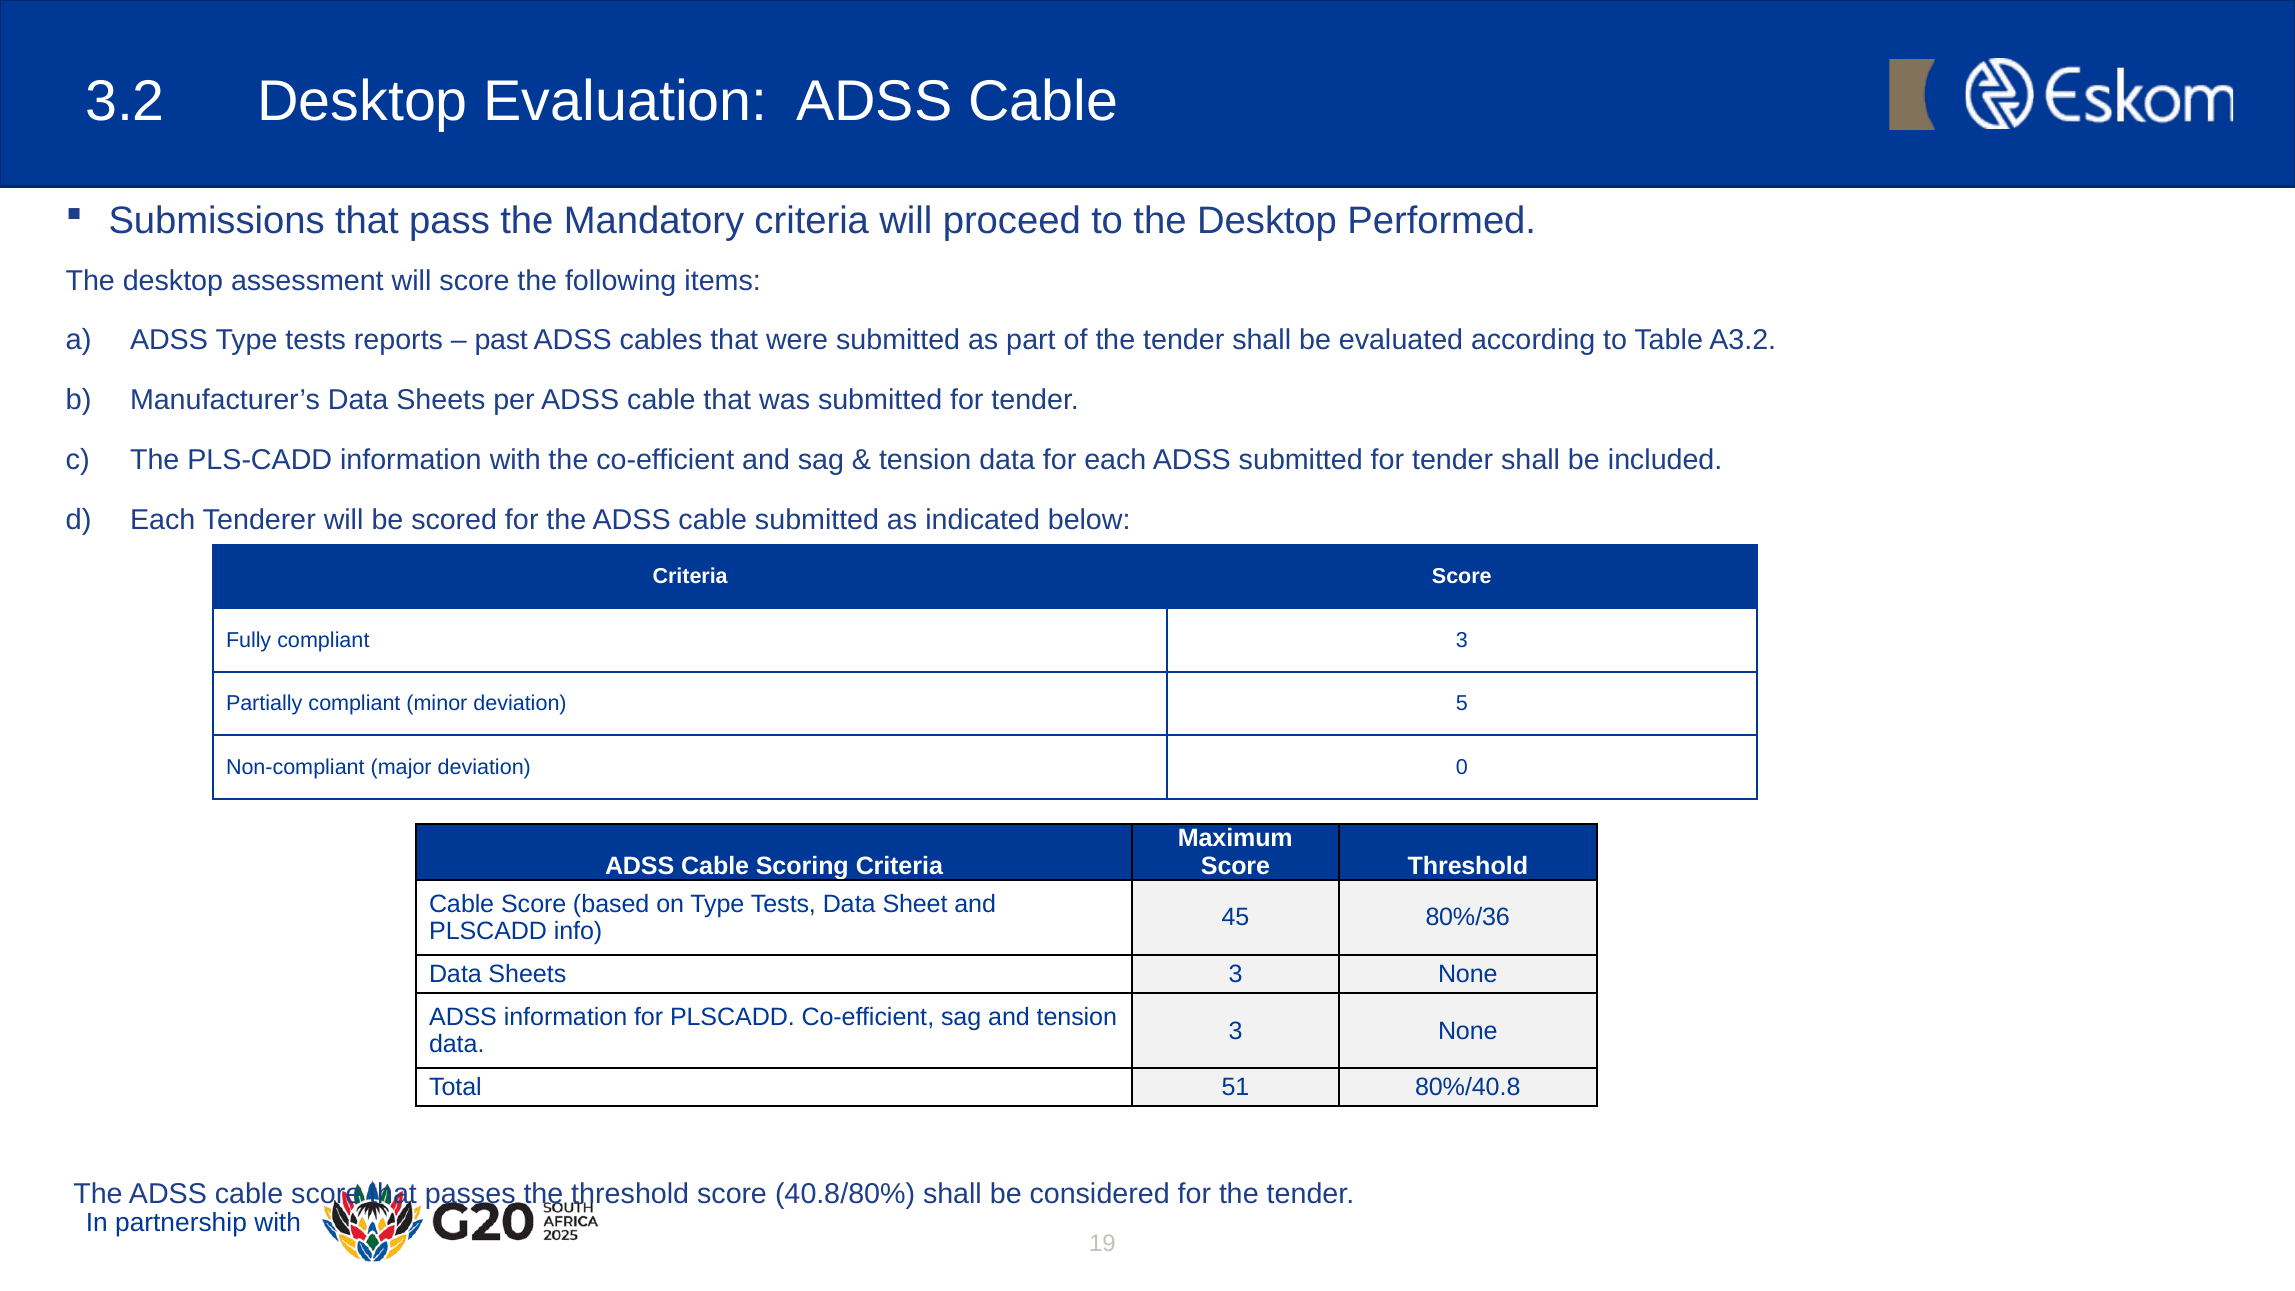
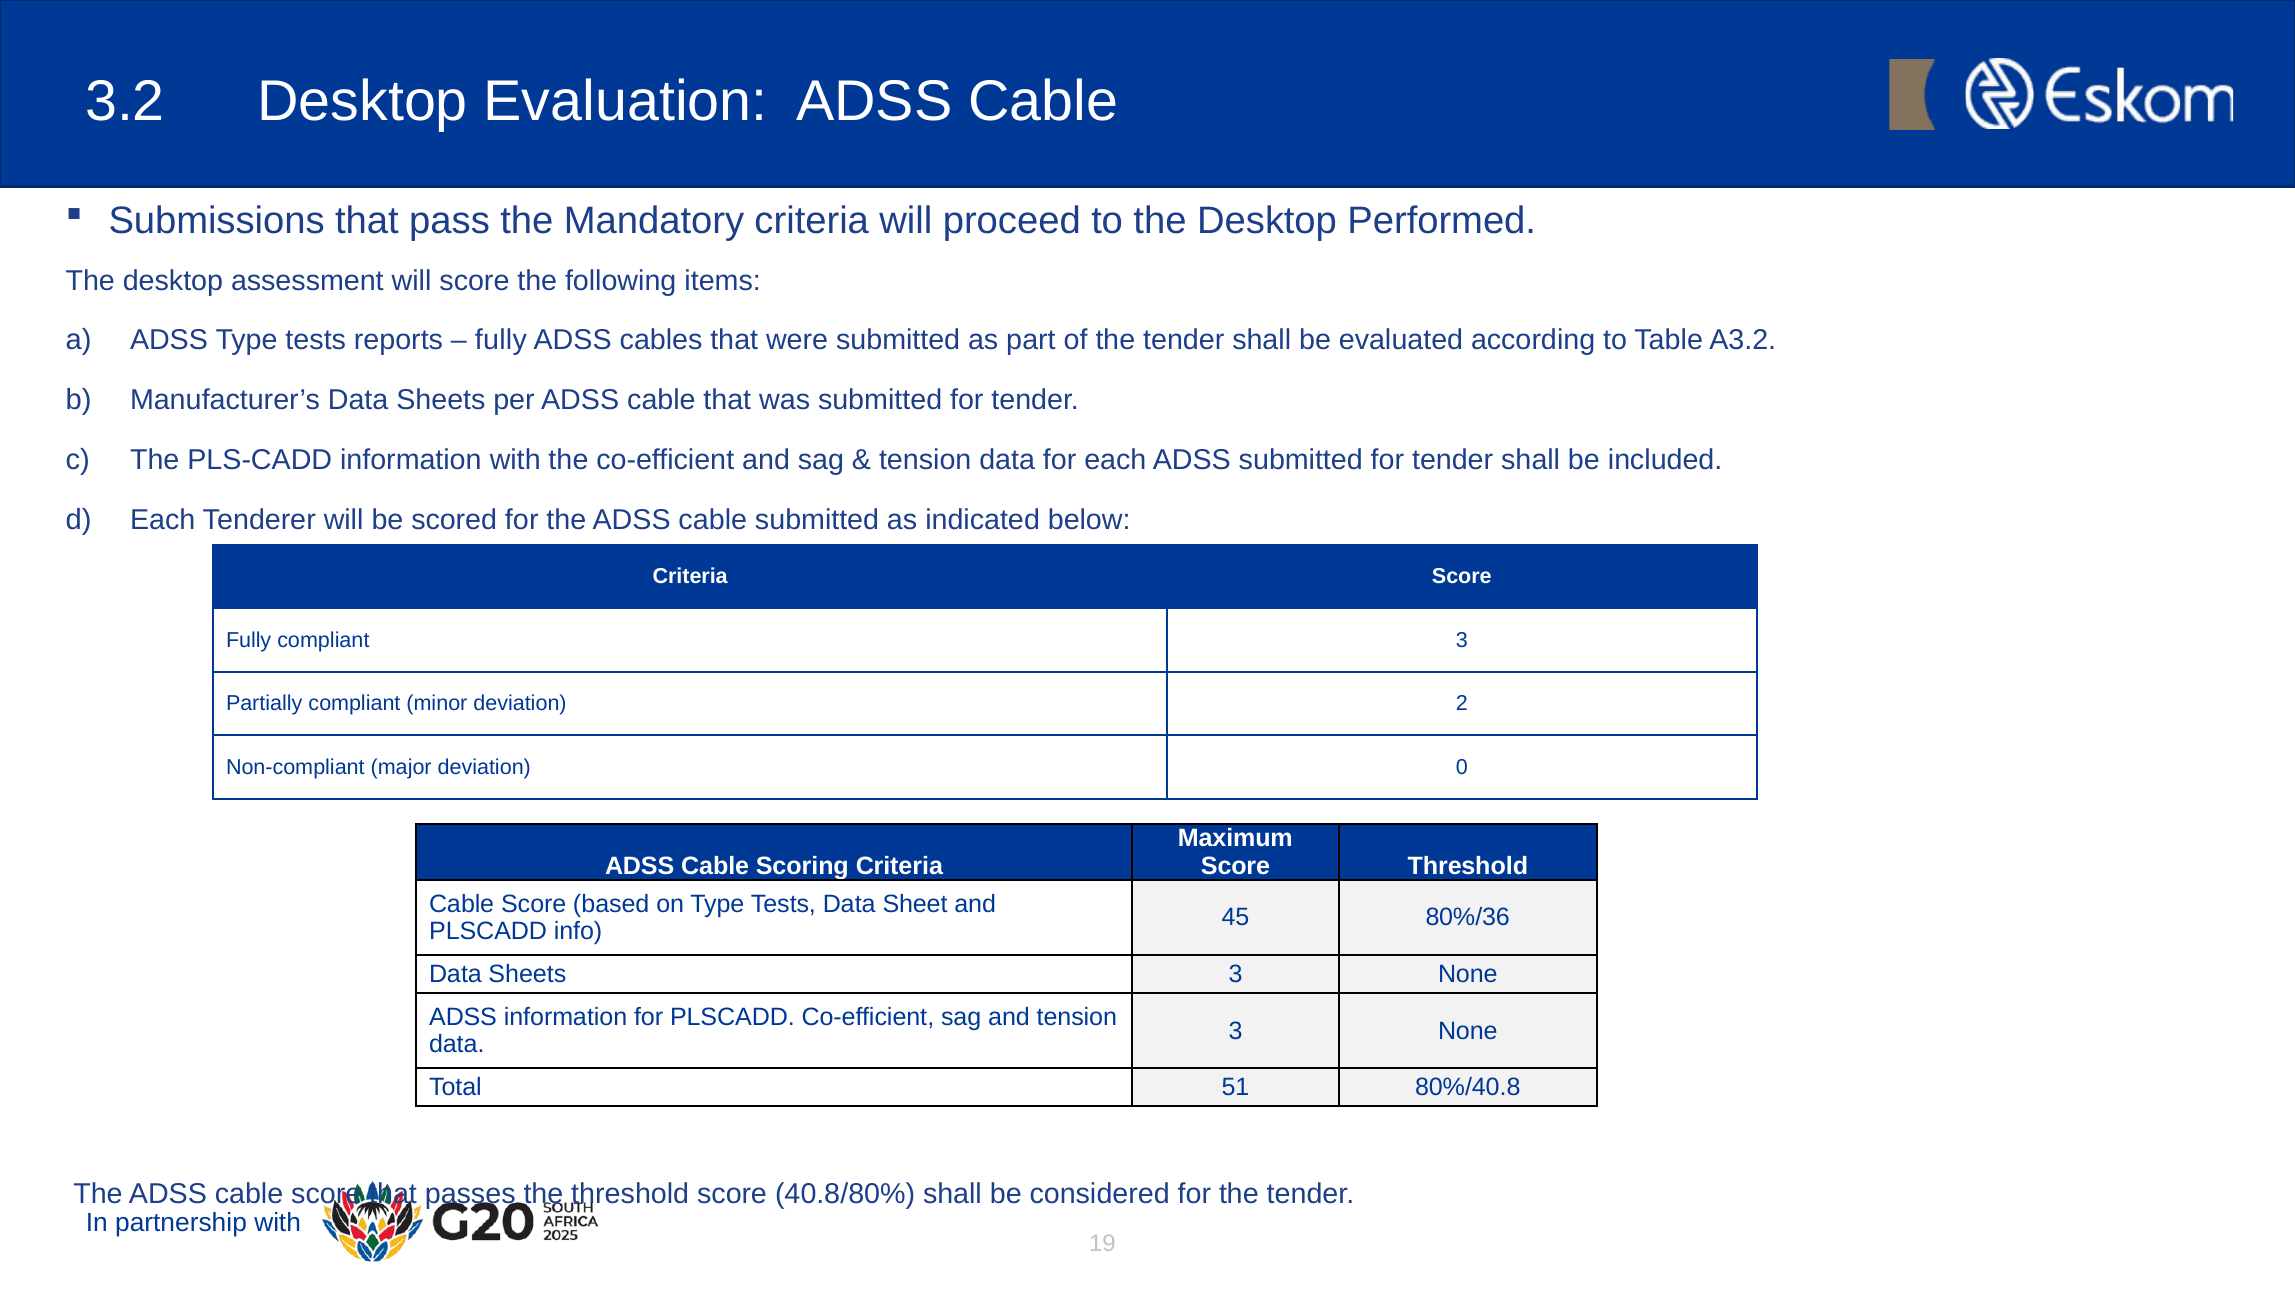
past: past -> fully (501, 340)
5: 5 -> 2 (1462, 704)
